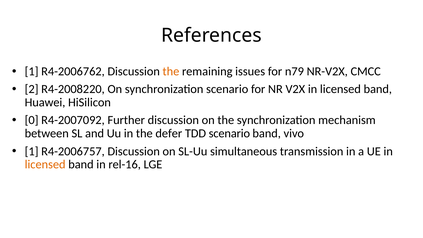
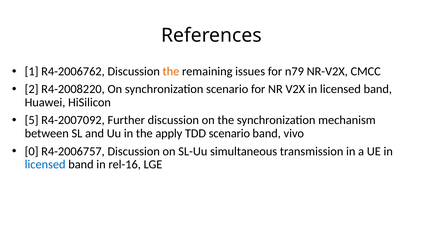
0: 0 -> 5 (32, 120)
defer: defer -> apply (169, 134)
1: 1 -> 0 (32, 151)
licensed colour: orange -> blue (45, 165)
